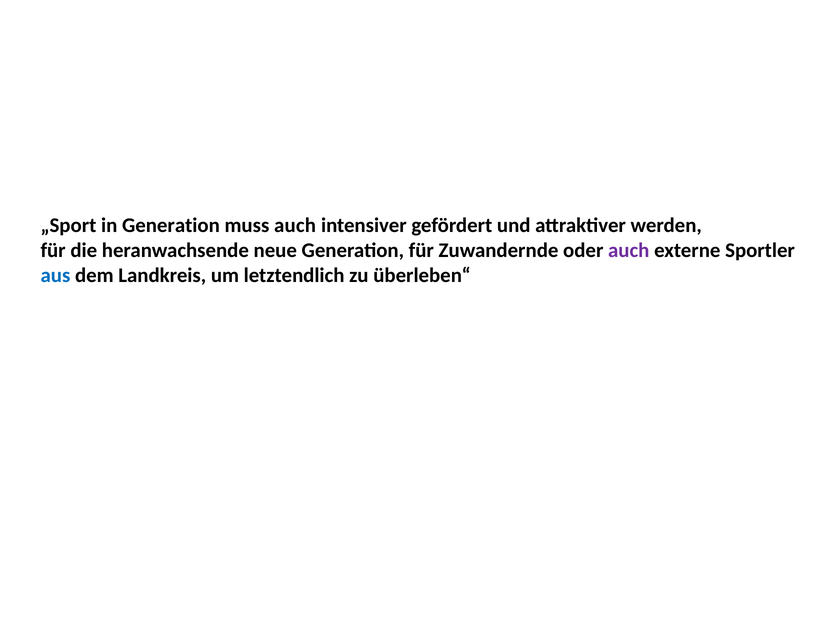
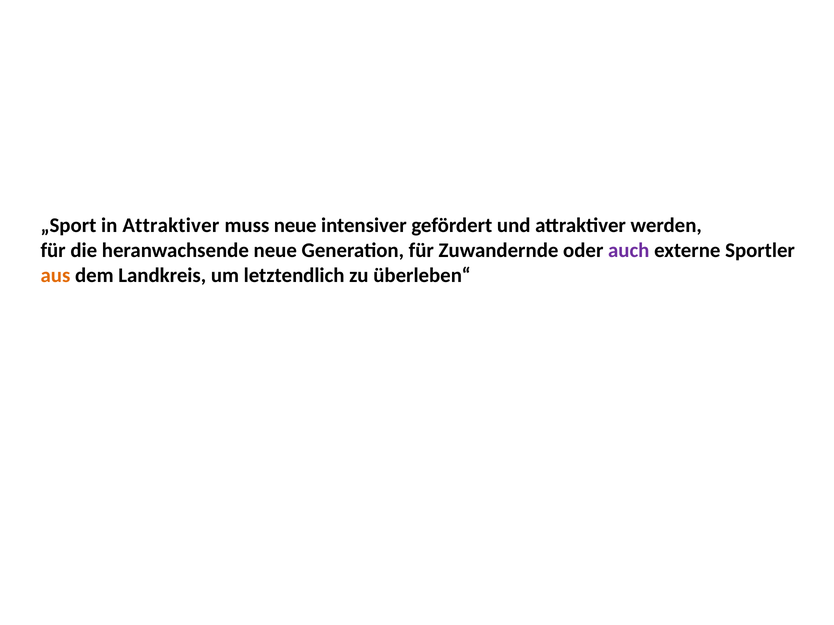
in Generation: Generation -> Attraktiver (171, 226)
muss auch: auch -> neue (295, 226)
aus colour: blue -> orange (55, 276)
